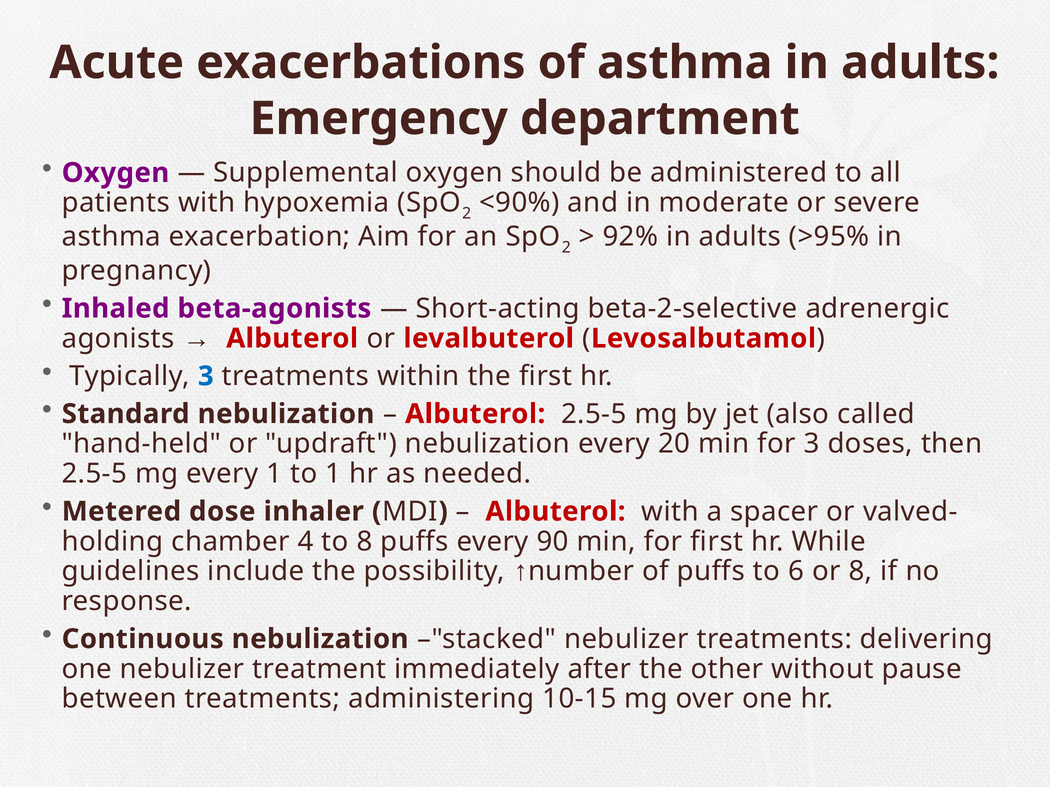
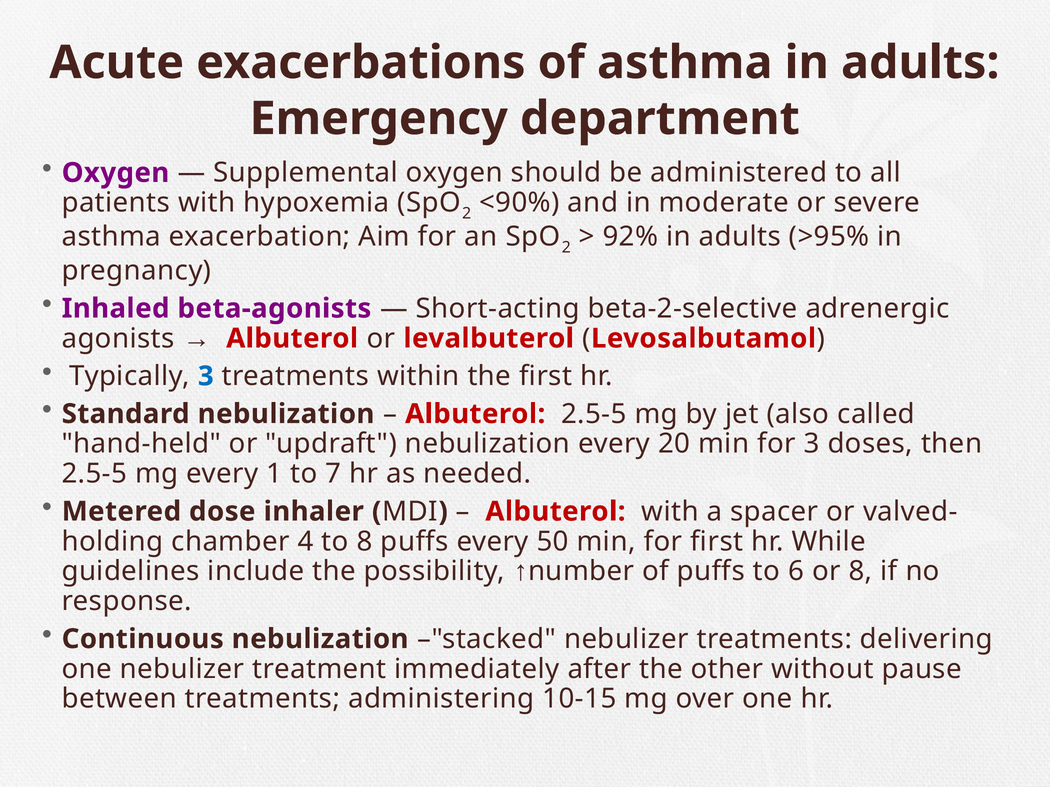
to 1: 1 -> 7 (333, 474)
90: 90 -> 50 (553, 542)
